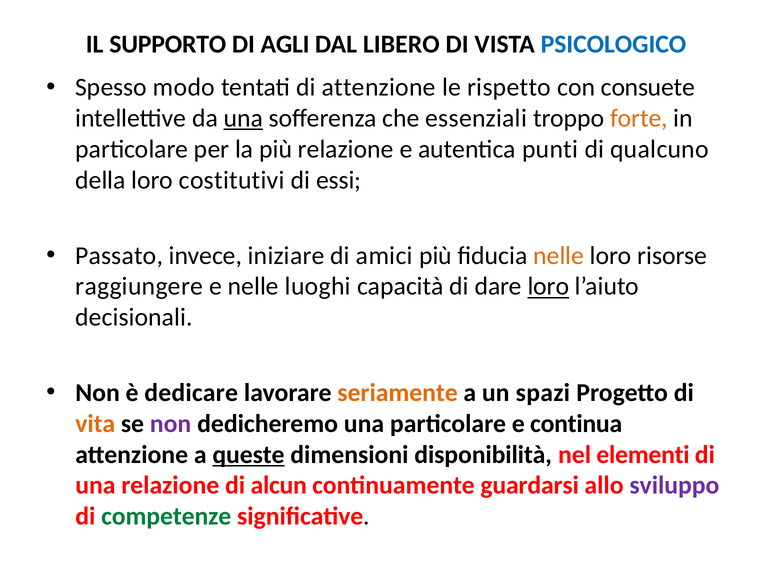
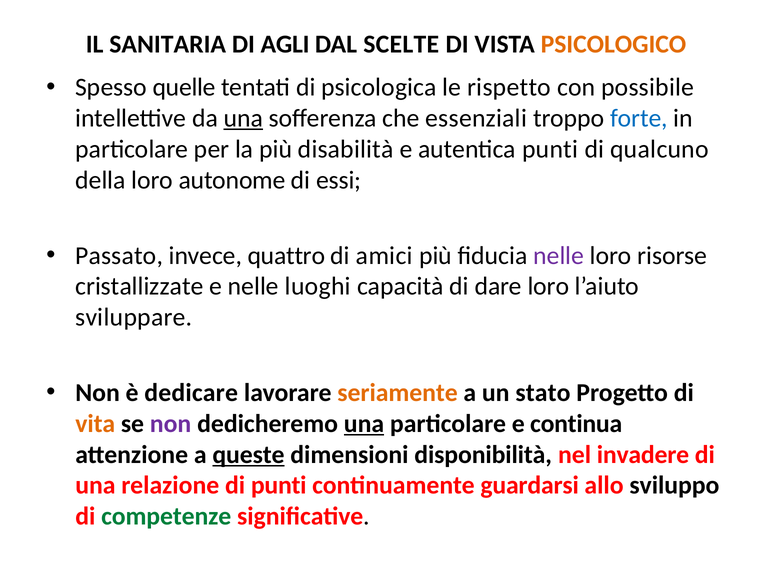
SUPPORTO: SUPPORTO -> SANITARIA (168, 44)
LIBERO: LIBERO -> SCELTE (401, 44)
PSICOLOGICO colour: blue -> orange (613, 44)
modo: modo -> quelle (184, 87)
di attenzione: attenzione -> psicologica (379, 87)
consuete: consuete -> possibile (648, 87)
forte colour: orange -> blue (639, 118)
più relazione: relazione -> disabilità (346, 149)
costitutivi: costitutivi -> autonome (232, 180)
iniziare: iniziare -> quattro (286, 256)
nelle colour: orange -> purple (559, 256)
raggiungere: raggiungere -> cristallizzate (139, 286)
loro underline: present -> none (548, 286)
decisionali: decisionali -> sviluppare (134, 317)
spazi: spazi -> stato (543, 393)
una underline: none -> present (364, 424)
elementi: elementi -> invadere (643, 455)
di alcun: alcun -> punti (279, 485)
sviluppo colour: purple -> black (674, 485)
